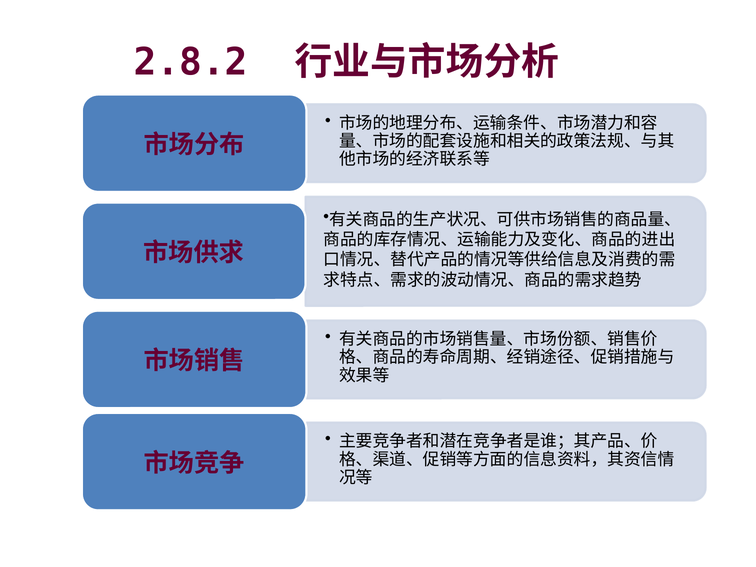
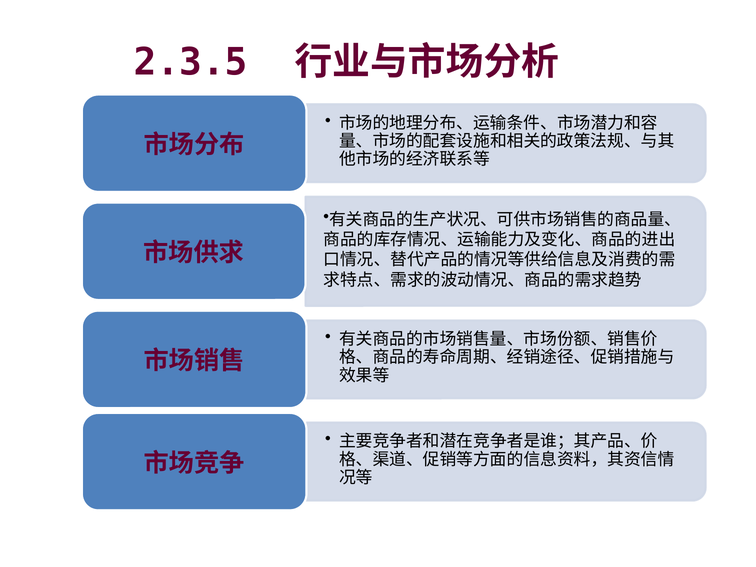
2.8.2: 2.8.2 -> 2.3.5 (191, 62)
